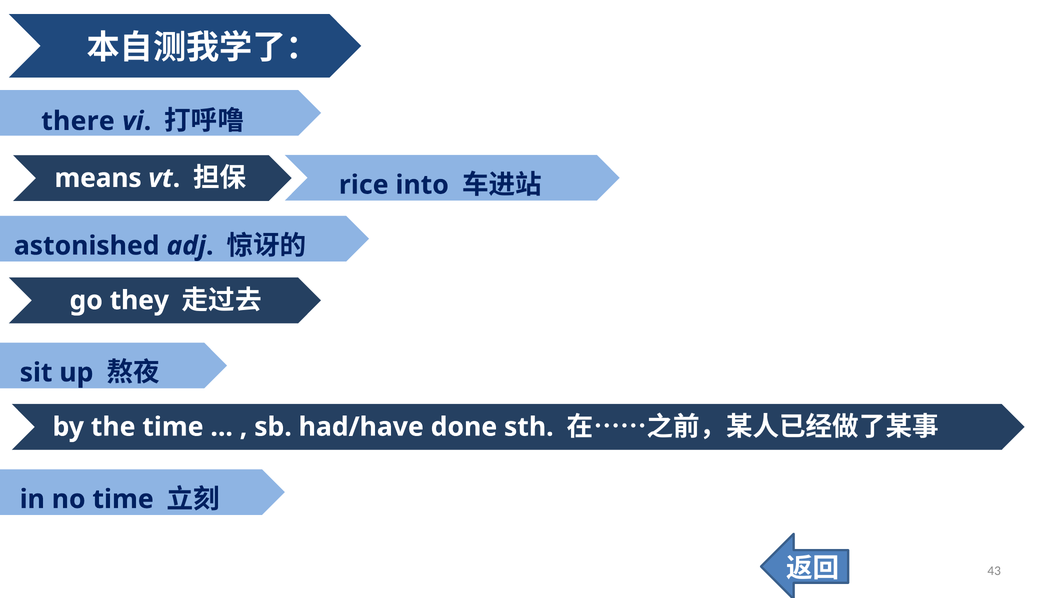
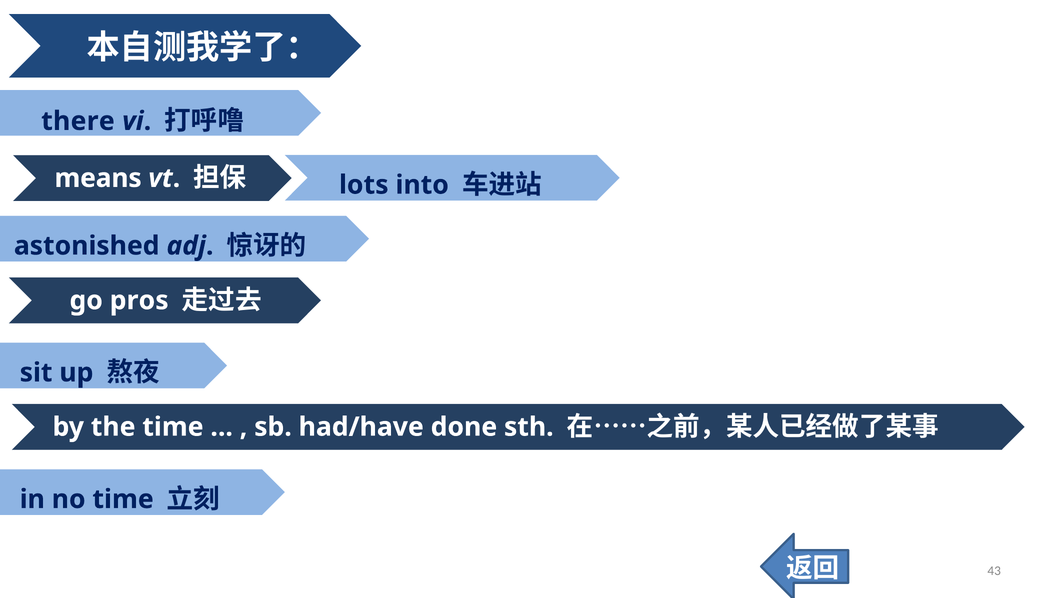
rice: rice -> lots (364, 185)
they: they -> pros (139, 300)
